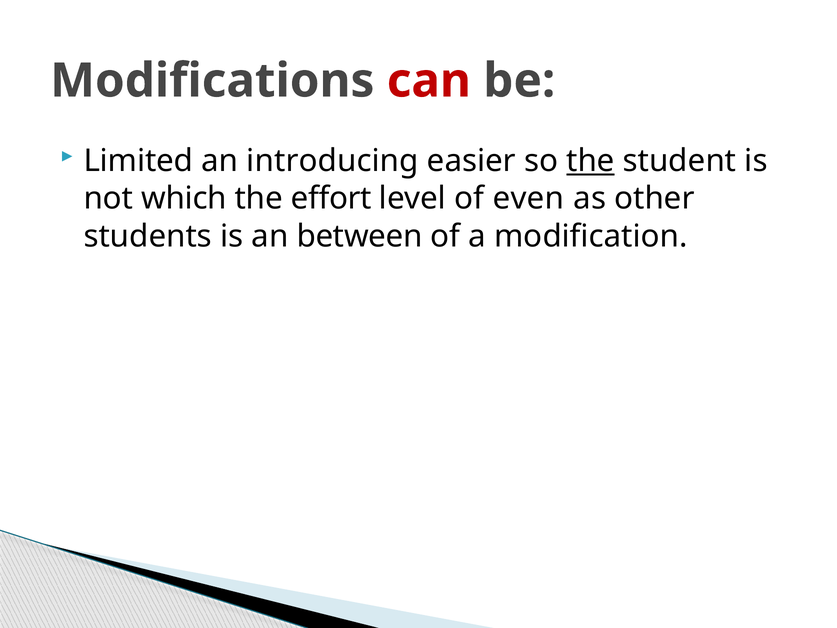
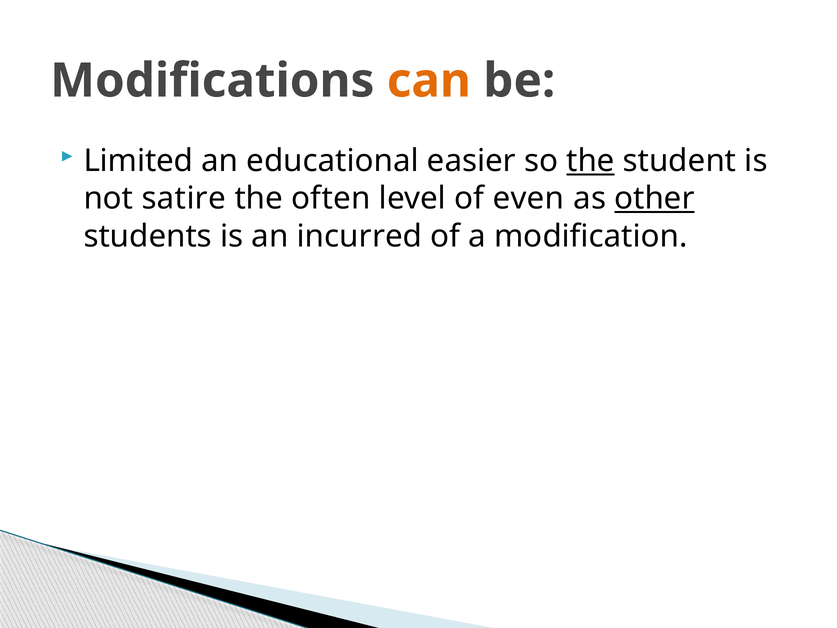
can colour: red -> orange (429, 81)
introducing: introducing -> educational (333, 161)
which: which -> satire (184, 198)
effort: effort -> often (331, 198)
other underline: none -> present (654, 198)
between: between -> incurred (359, 236)
